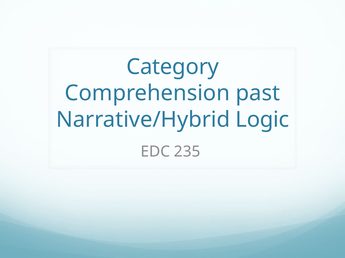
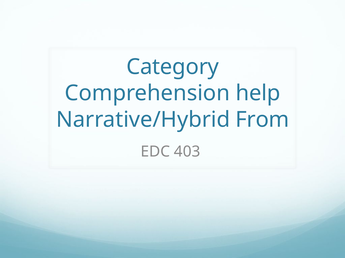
past: past -> help (258, 93)
Logic: Logic -> From (262, 120)
235: 235 -> 403 (187, 152)
